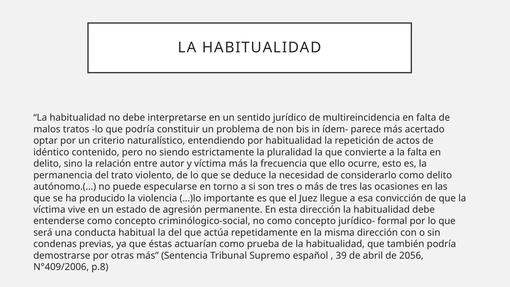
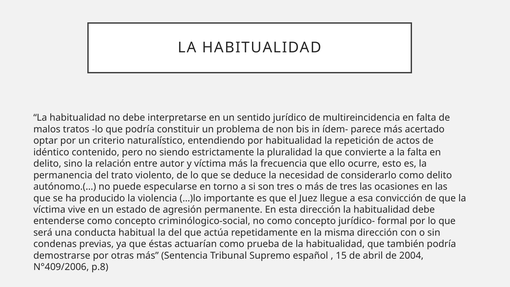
39: 39 -> 15 (341, 255)
2056: 2056 -> 2004 (411, 255)
